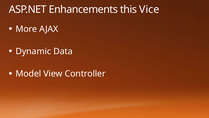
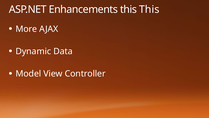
this Vice: Vice -> This (149, 10)
